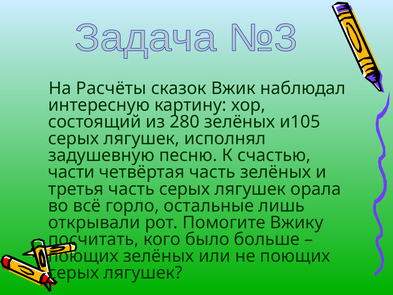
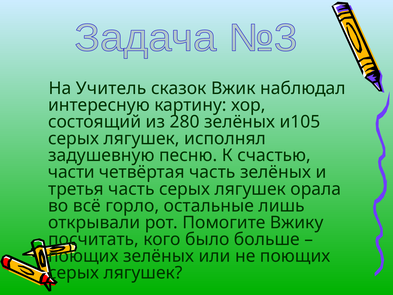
Расчёты: Расчёты -> Учитель (111, 88)
